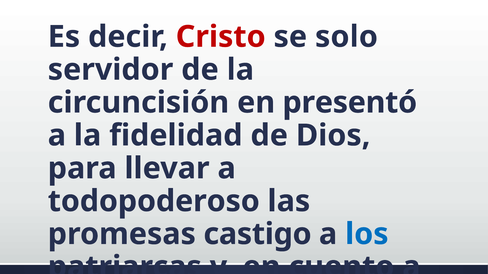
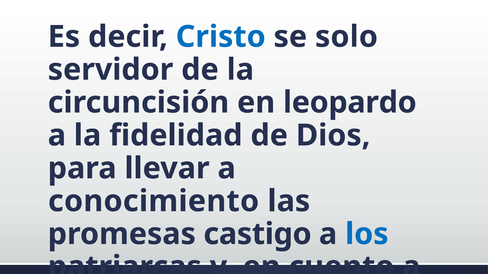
Cristo colour: red -> blue (221, 37)
presentó: presentó -> leopardo (350, 103)
todopoderoso: todopoderoso -> conocimiento (154, 202)
